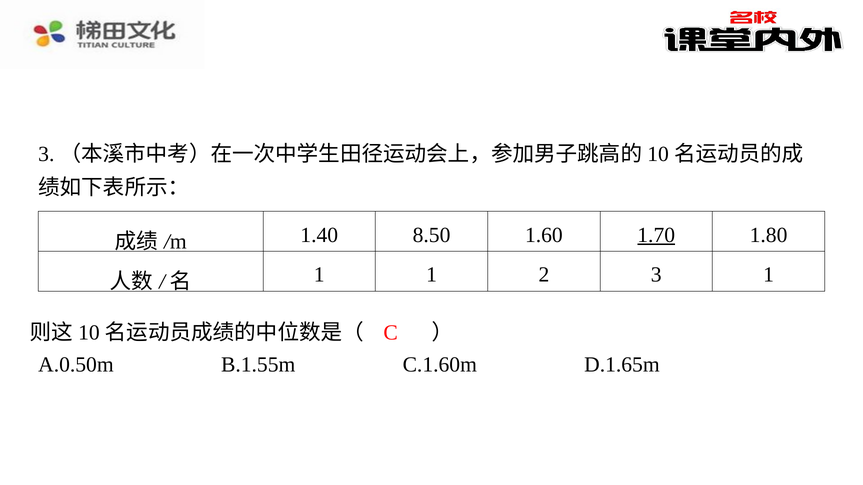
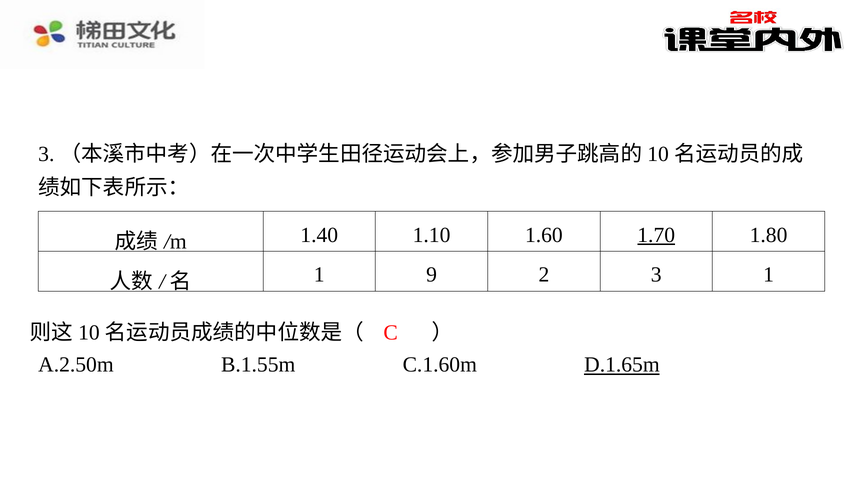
8.50: 8.50 -> 1.10 (432, 235)
1 1: 1 -> 9 (432, 275)
A.0.50m: A.0.50m -> A.2.50m (76, 365)
D.1.65m underline: none -> present (622, 365)
